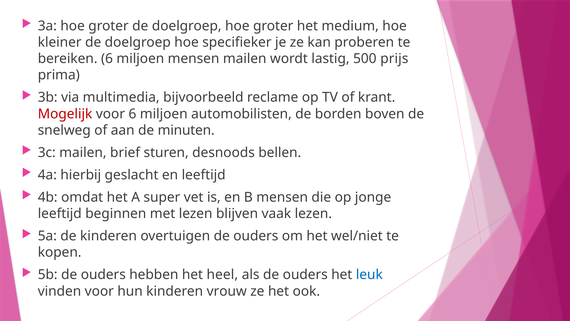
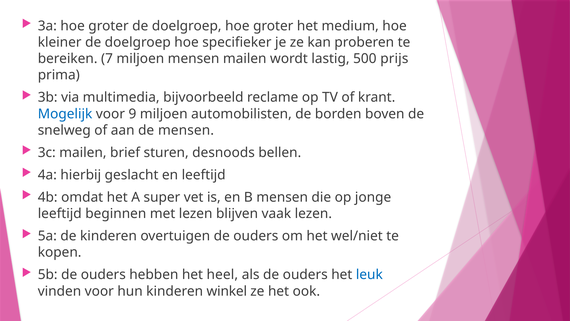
bereiken 6: 6 -> 7 (107, 59)
Mogelijk colour: red -> blue (65, 114)
voor 6: 6 -> 9 (132, 114)
de minuten: minuten -> mensen (186, 130)
vrouw: vrouw -> winkel (227, 291)
